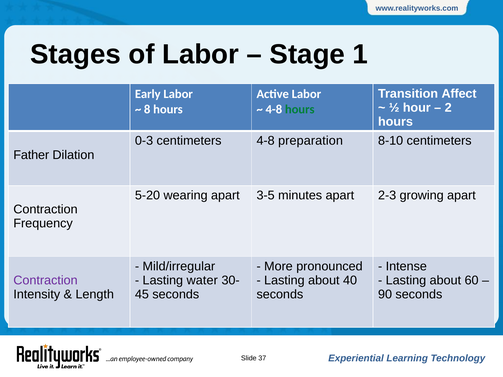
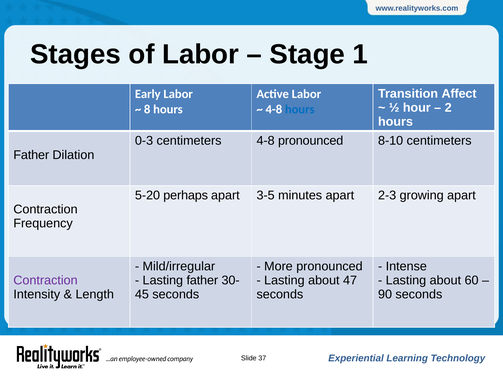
hours colour: green -> blue (300, 110)
4-8 preparation: preparation -> pronounced (311, 141)
wearing: wearing -> perhaps (186, 195)
Lasting water: water -> father (202, 281)
40: 40 -> 47 (350, 281)
